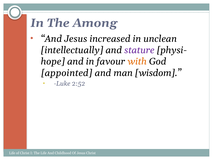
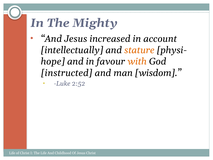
Among: Among -> Mighty (95, 23)
unclean: unclean -> account (160, 39)
stature colour: purple -> orange (139, 50)
appointed: appointed -> instructed (67, 73)
